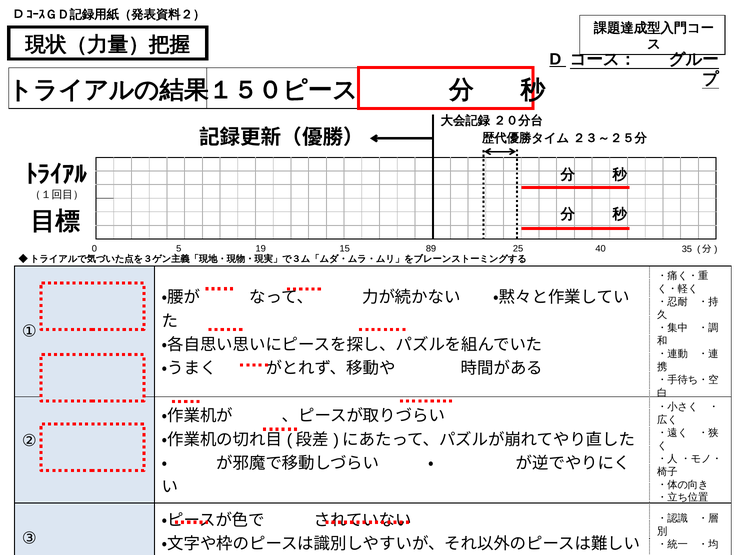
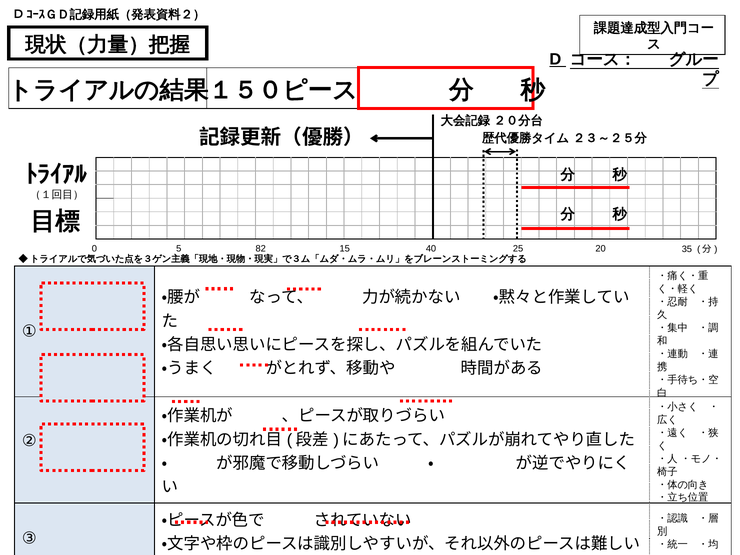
19: 19 -> 82 (261, 248)
89: 89 -> 40 (431, 248)
40: 40 -> 20 (601, 248)
